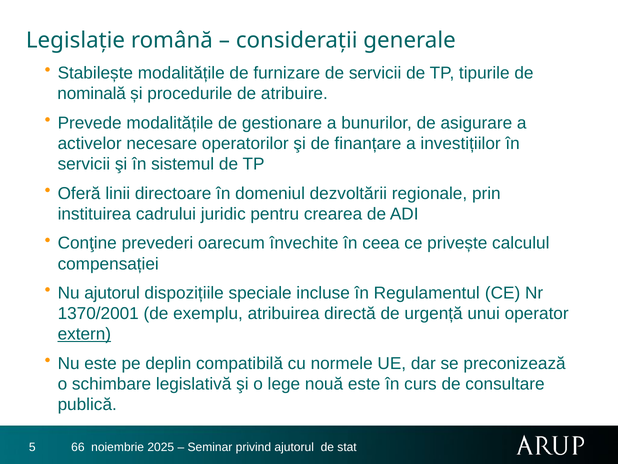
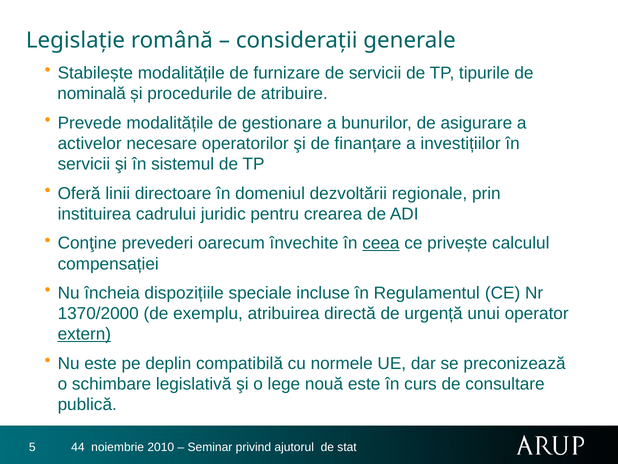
ceea underline: none -> present (381, 243)
Nu ajutorul: ajutorul -> încheia (112, 293)
1370/2001: 1370/2001 -> 1370/2000 (98, 313)
66: 66 -> 44 (78, 447)
2025: 2025 -> 2010 (161, 447)
